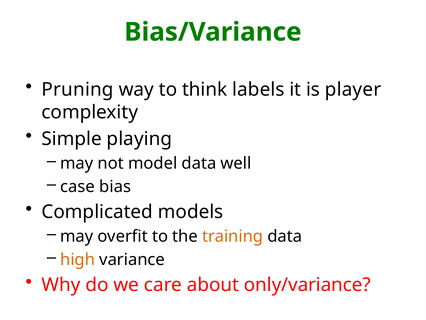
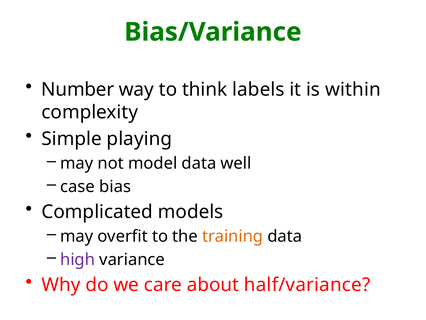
Pruning: Pruning -> Number (78, 89)
player: player -> within (353, 89)
high colour: orange -> purple (78, 259)
only/variance: only/variance -> half/variance (307, 284)
